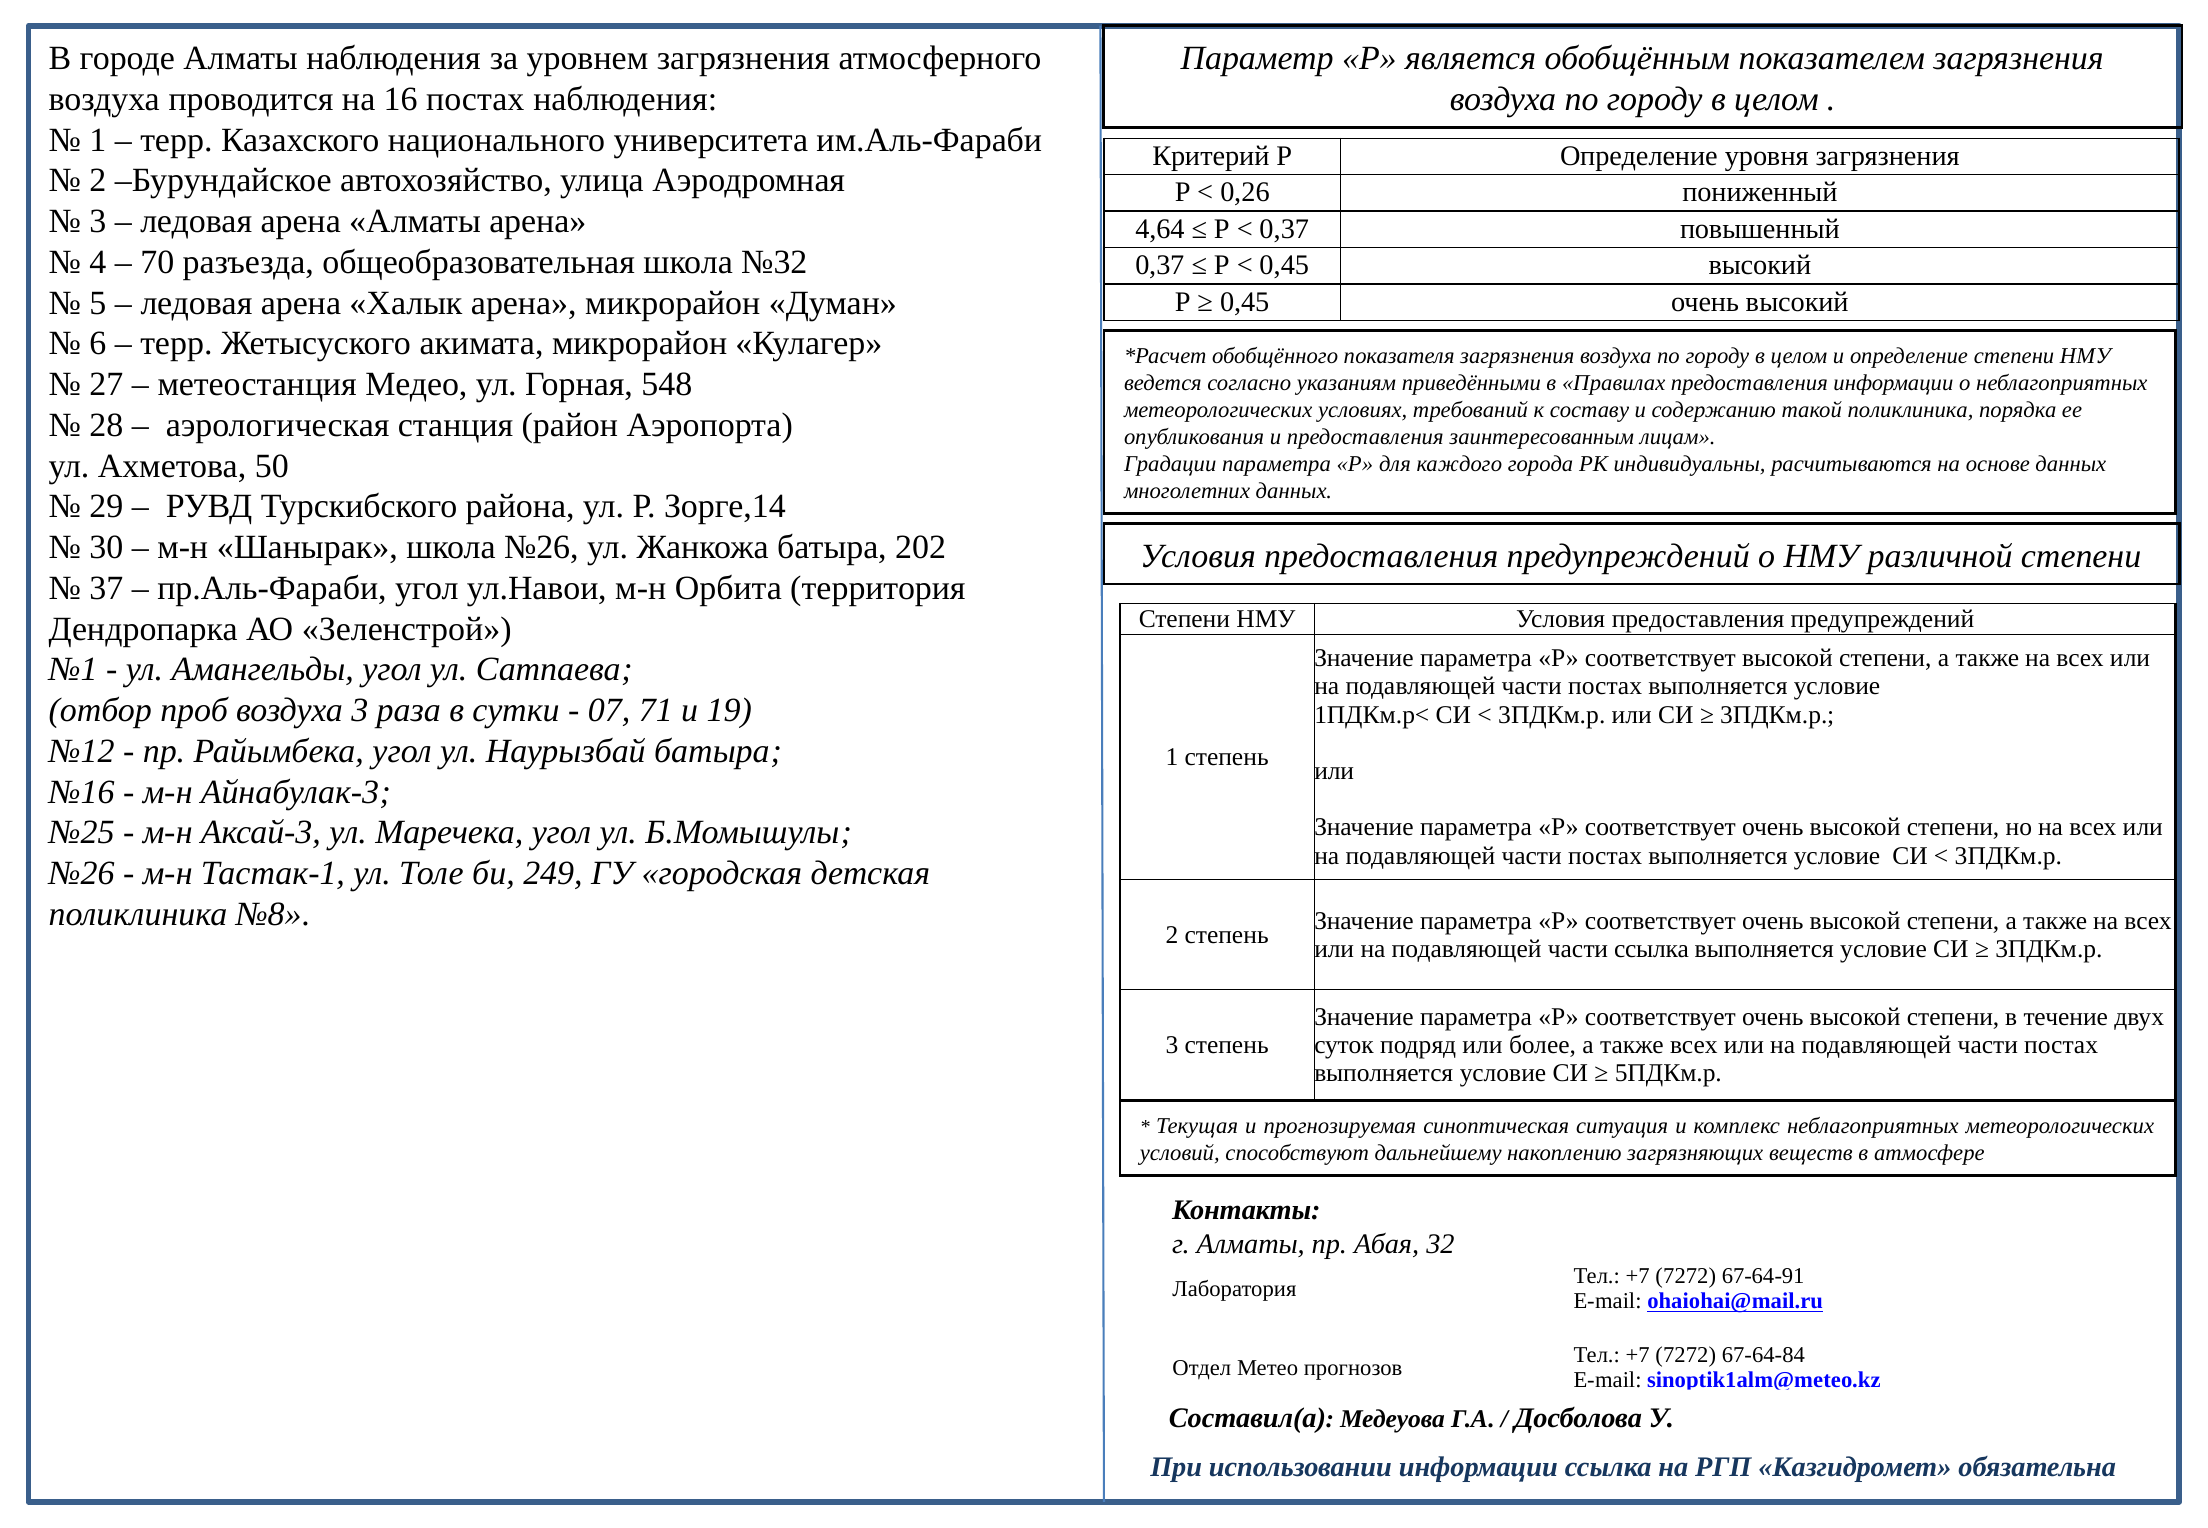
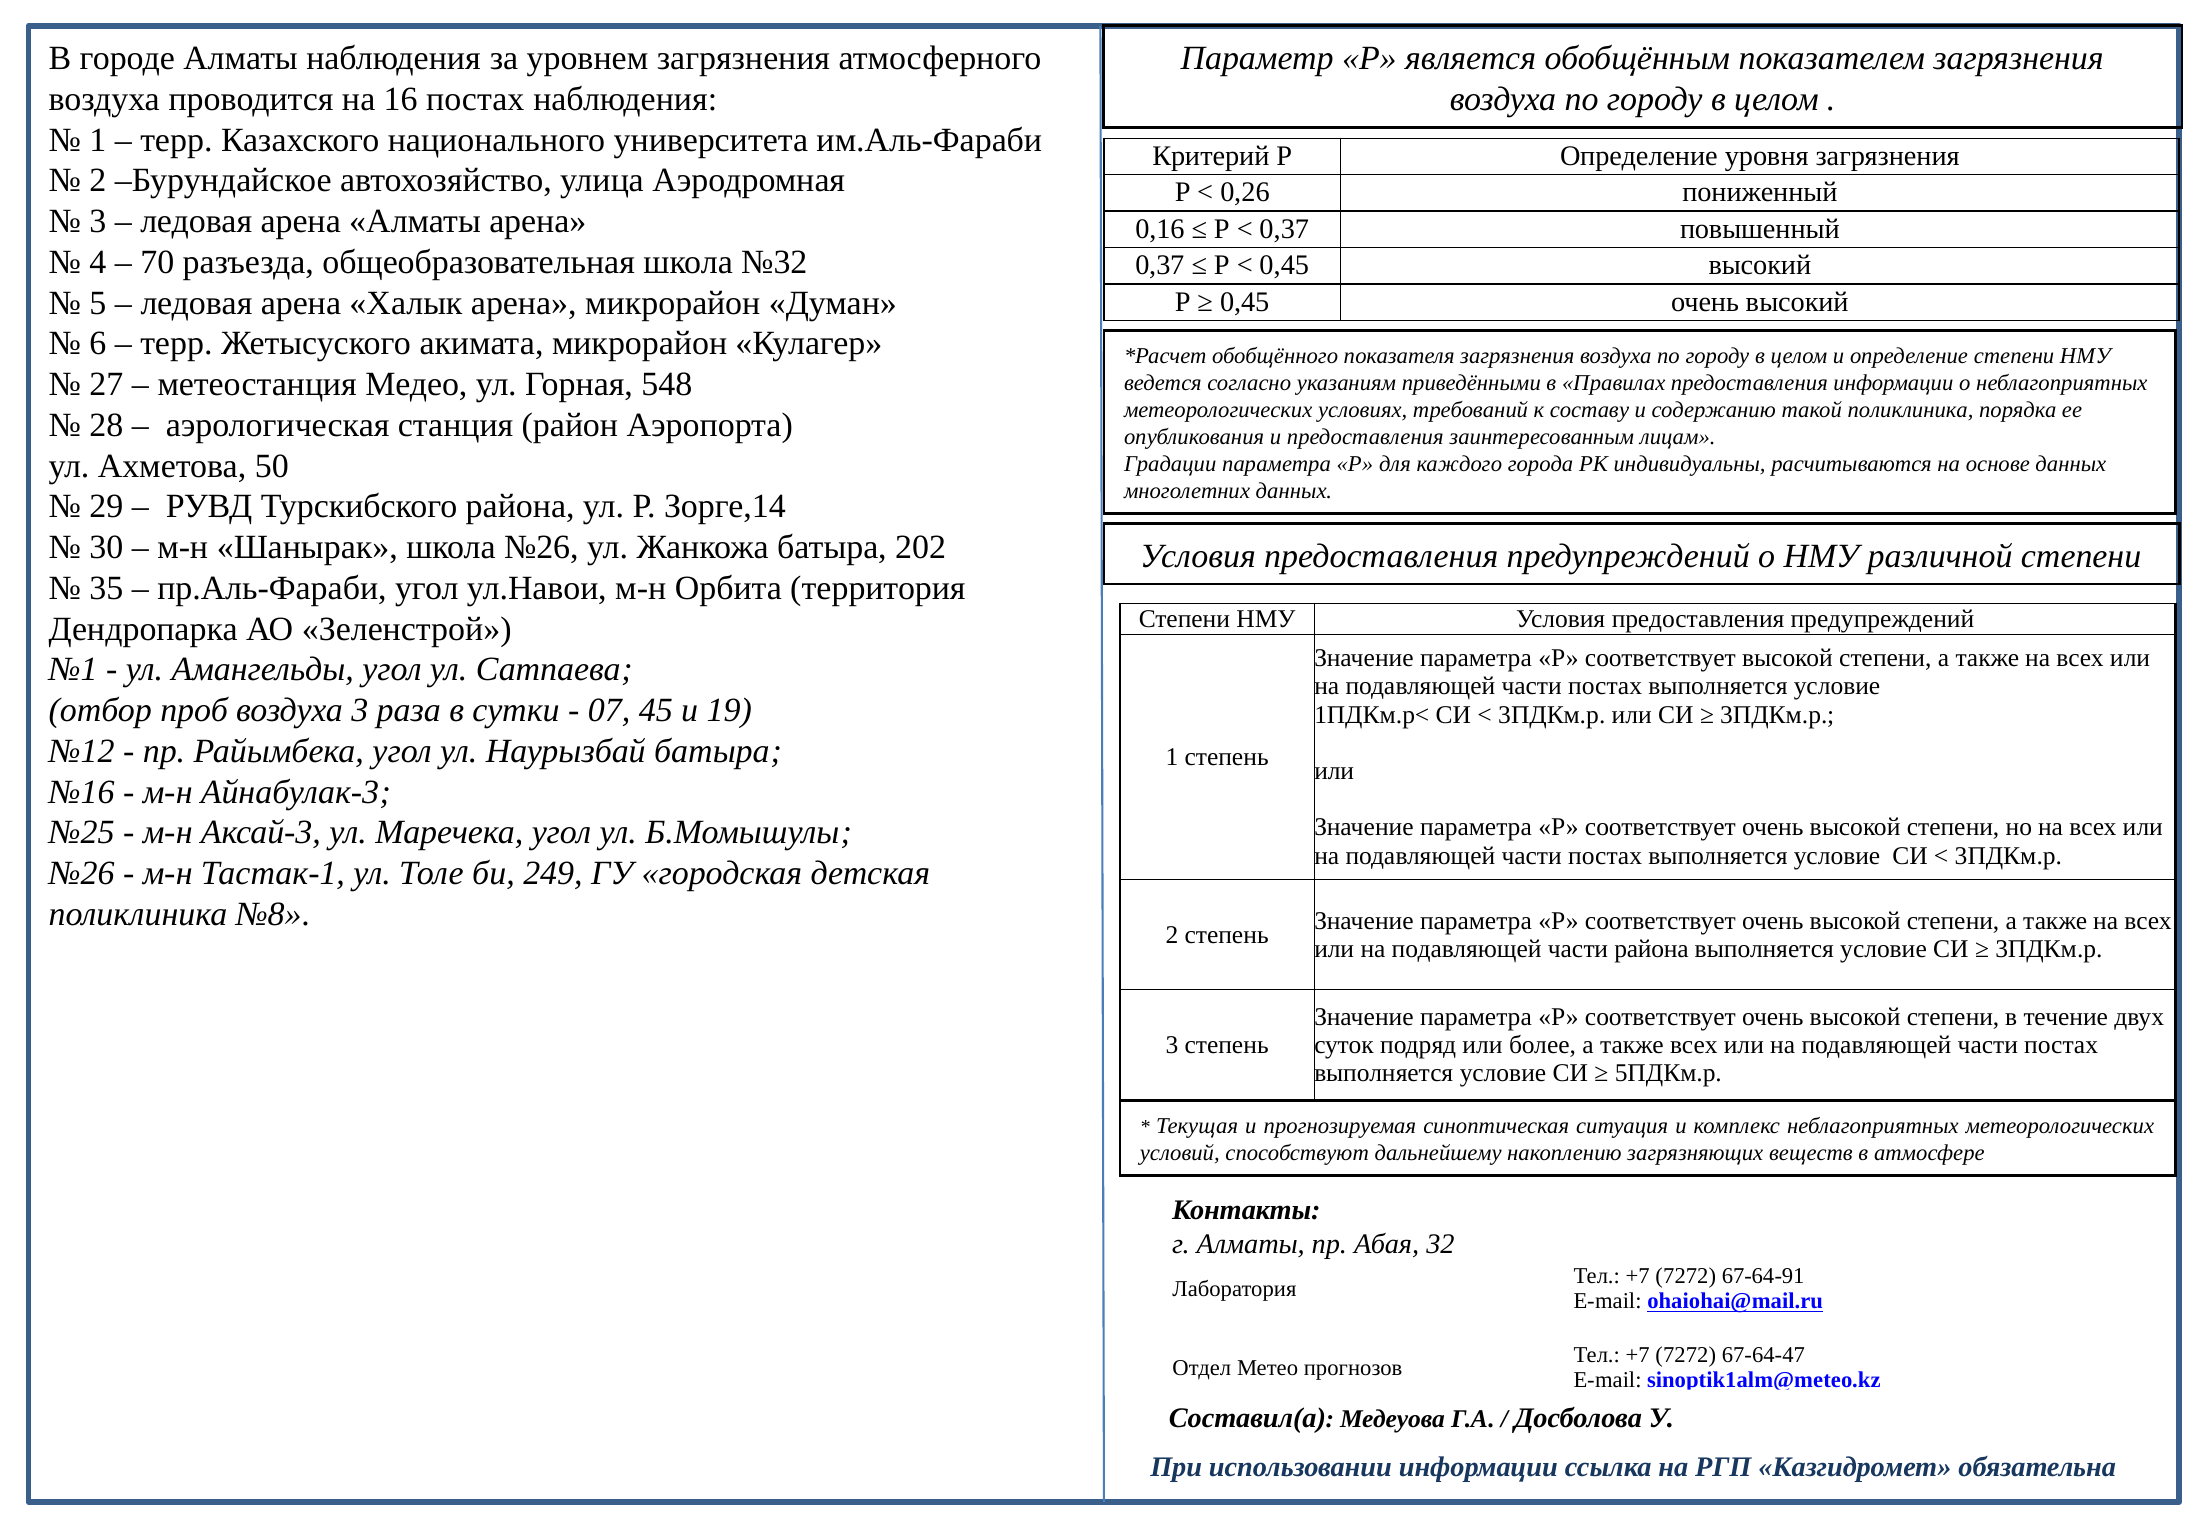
4,64: 4,64 -> 0,16 (1160, 229)
37: 37 -> 35 (106, 588)
71: 71 -> 45 (656, 711)
части ссылка: ссылка -> района (1652, 949)
67-64-84: 67-64-84 -> 67-64-47 (1763, 1356)
